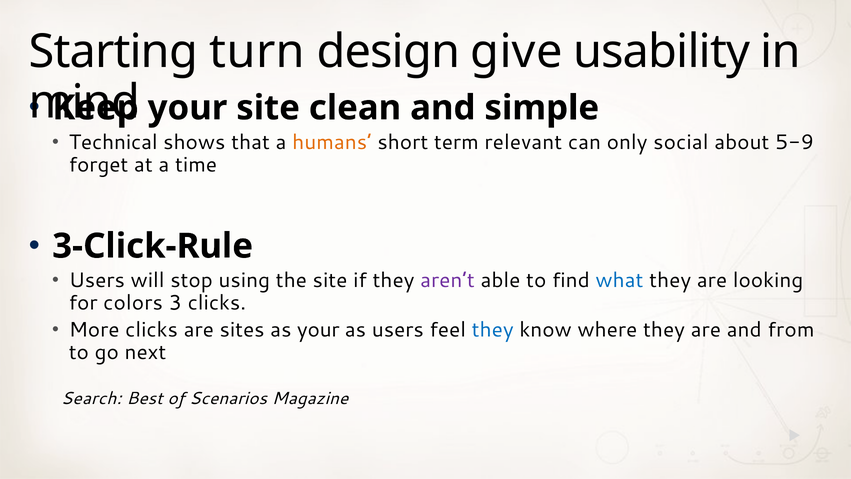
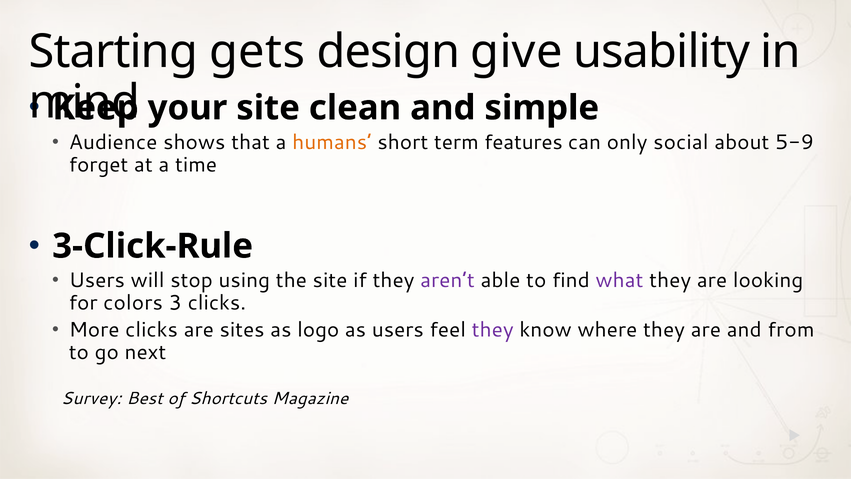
turn: turn -> gets (257, 52)
Technical: Technical -> Audience (113, 142)
relevant: relevant -> features (523, 142)
what colour: blue -> purple (619, 280)
as your: your -> logo (318, 329)
they colour: blue -> purple (493, 329)
Search: Search -> Survey (91, 398)
Scenarios: Scenarios -> Shortcuts (228, 398)
